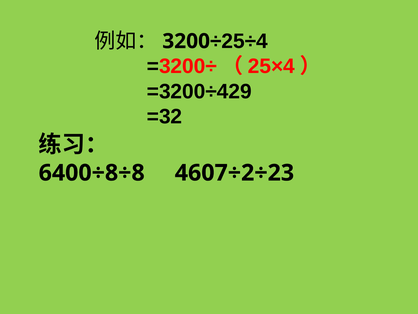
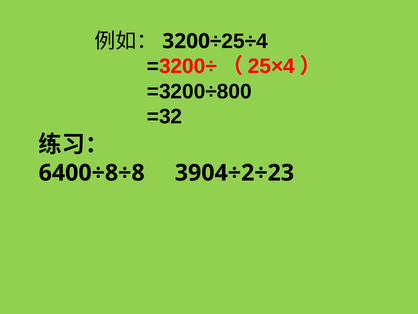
=3200÷429: =3200÷429 -> =3200÷800 (199, 91)
4607÷2÷23: 4607÷2÷23 -> 3904÷2÷23 (234, 173)
